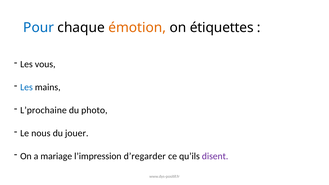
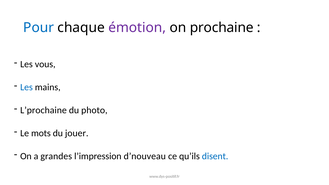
émotion colour: orange -> purple (137, 28)
étiquettes: étiquettes -> prochaine (222, 28)
nous: nous -> mots (41, 133)
mariage: mariage -> grandes (56, 156)
d’regarder: d’regarder -> d’nouveau (145, 156)
disent colour: purple -> blue (215, 156)
